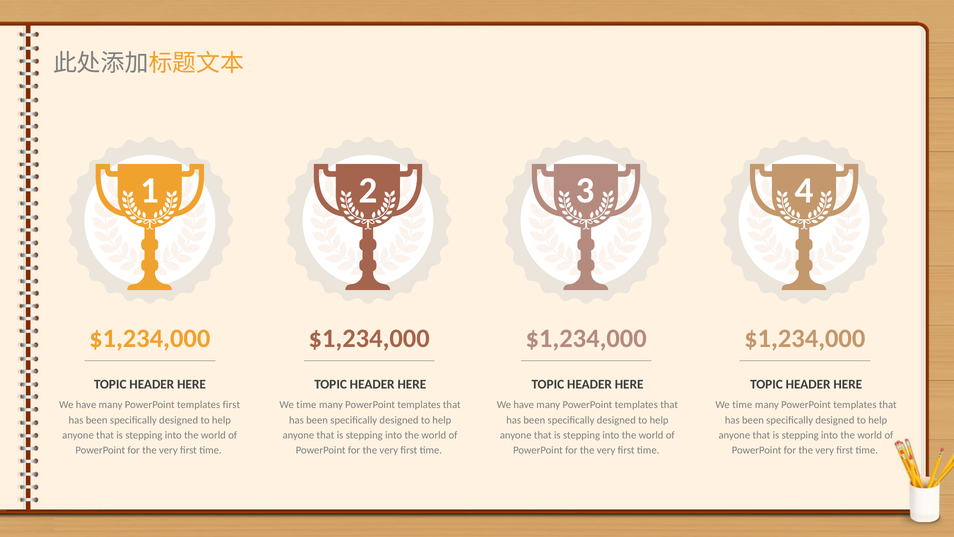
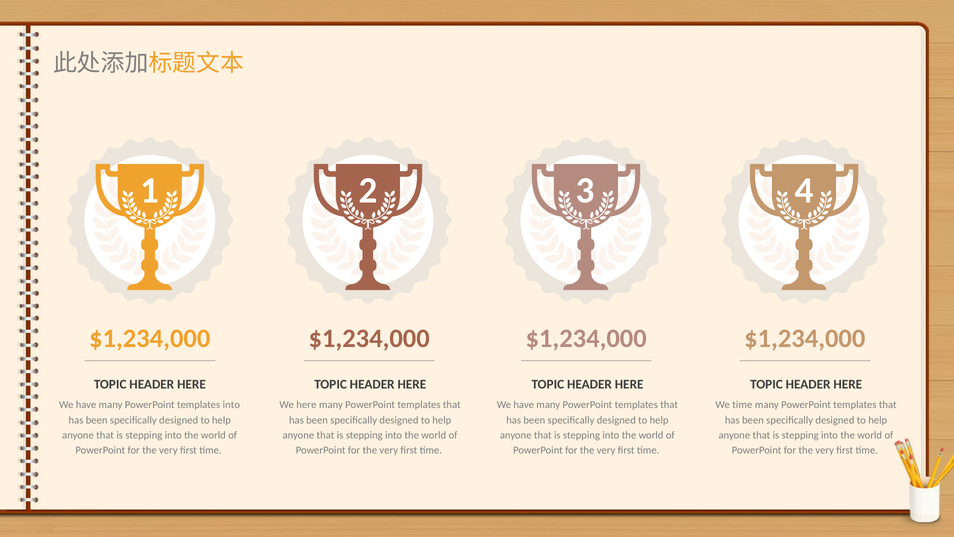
templates first: first -> into (231, 405)
time: time -> here (306, 405)
